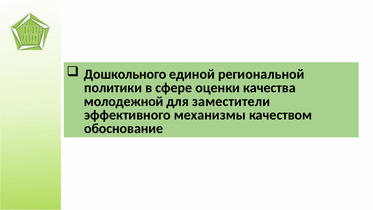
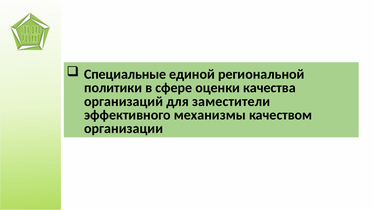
Дошкольного: Дошкольного -> Специальные (125, 74)
молодежной: молодежной -> организаций (124, 101)
обоснование: обоснование -> организации (124, 129)
